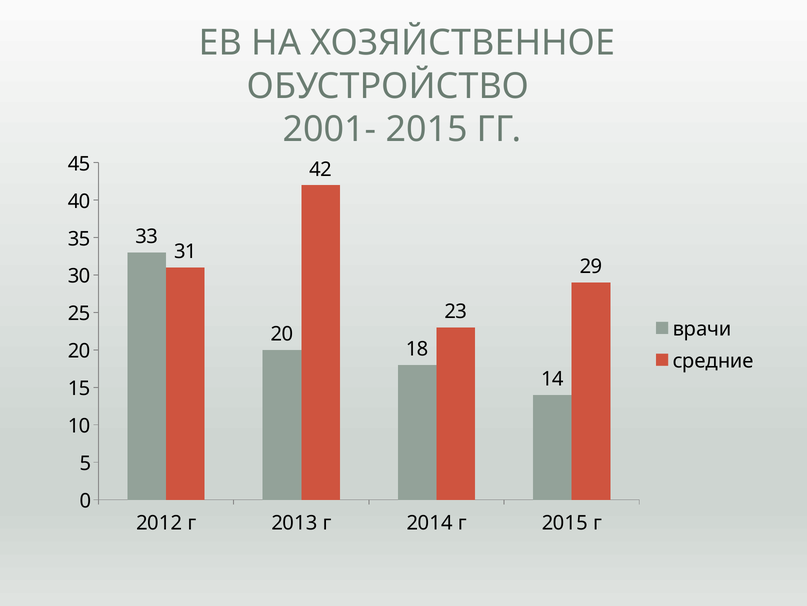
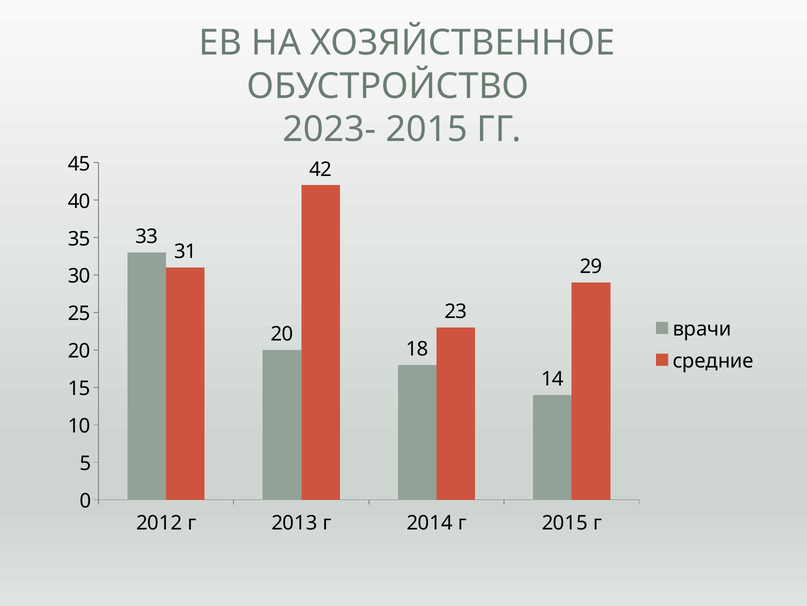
2001-: 2001- -> 2023- (329, 129)
